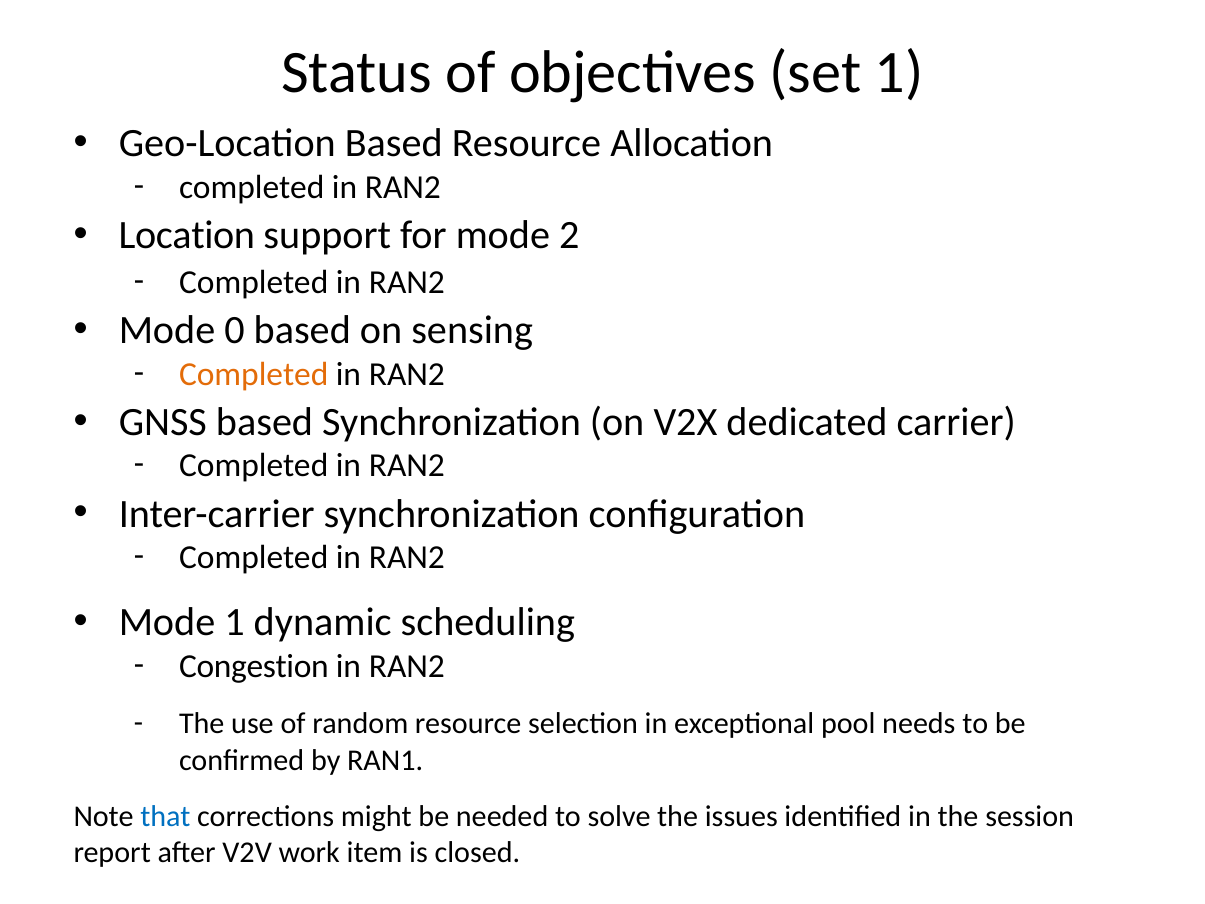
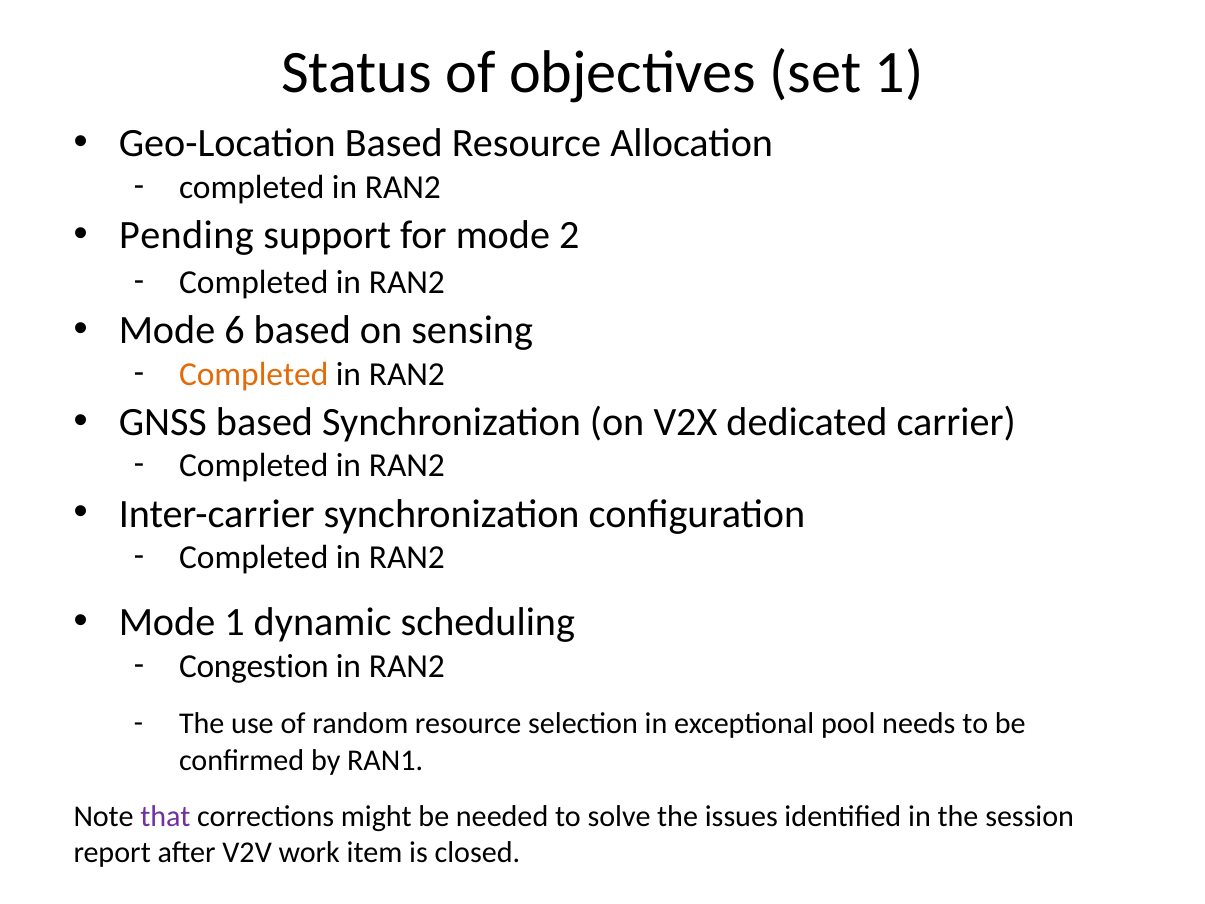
Location: Location -> Pending (186, 235)
0: 0 -> 6 (235, 330)
that colour: blue -> purple (165, 816)
